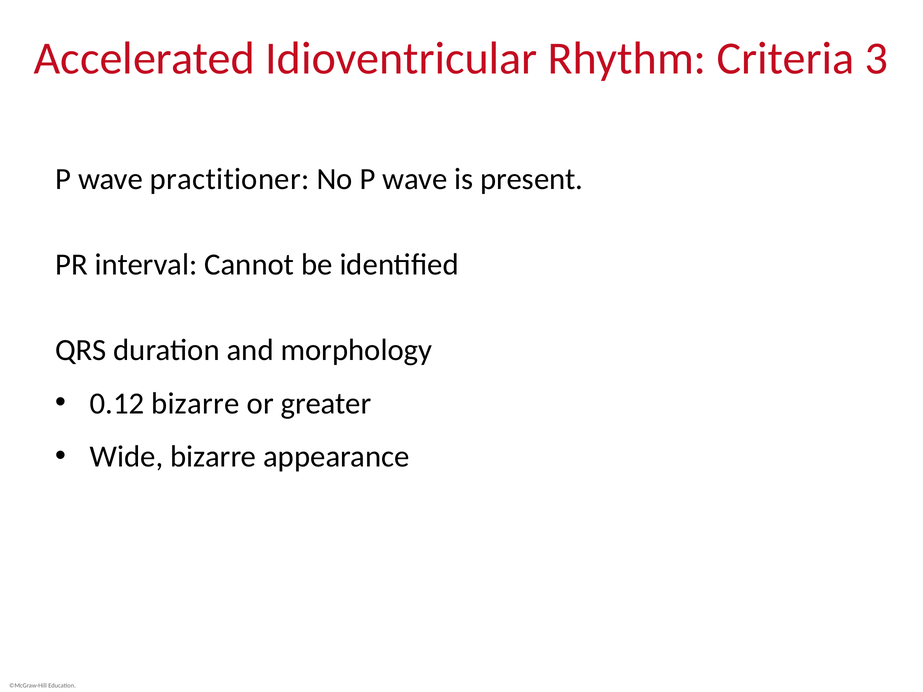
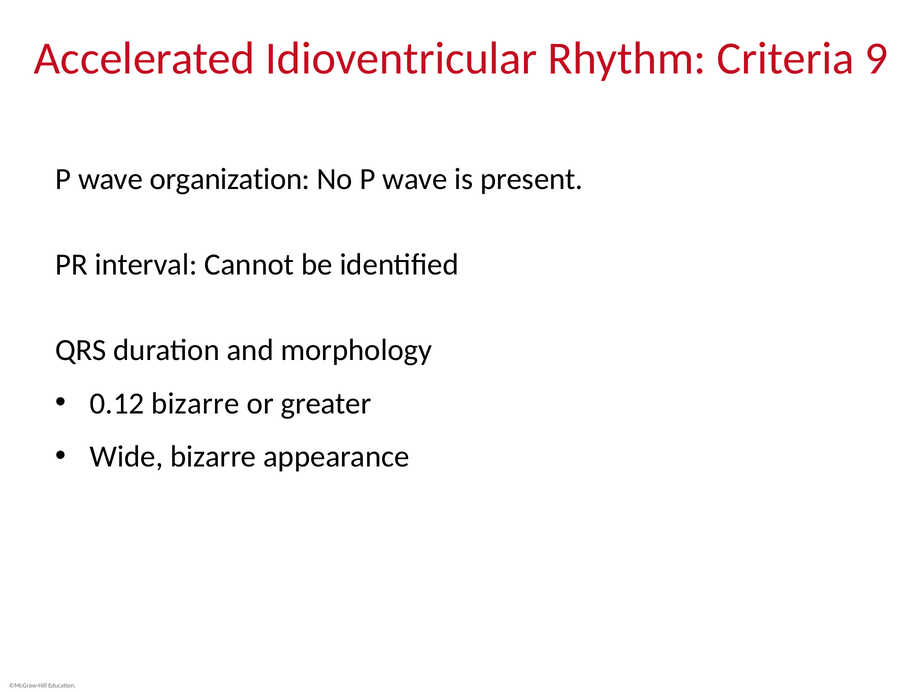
3: 3 -> 9 (877, 59)
practitioner: practitioner -> organization (230, 179)
